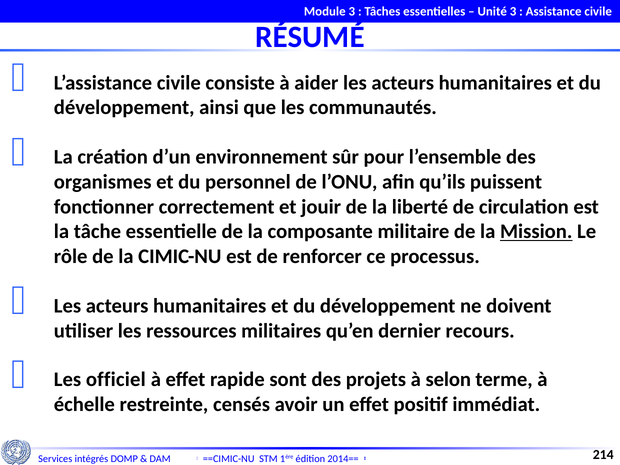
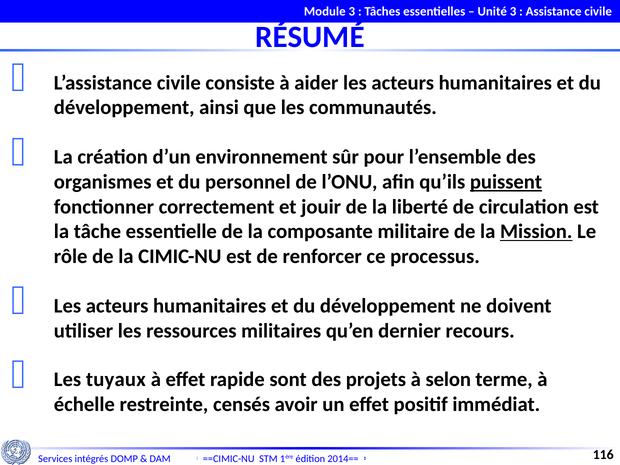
puissent underline: none -> present (506, 182)
officiel: officiel -> tuyaux (116, 380)
214: 214 -> 116 (603, 455)
